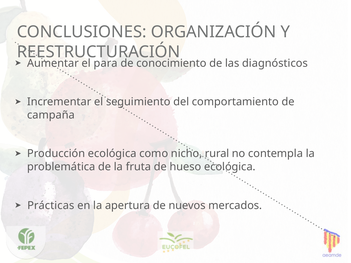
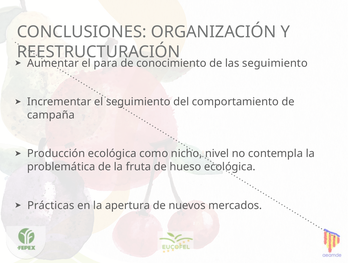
las diagnósticos: diagnósticos -> seguimiento (275, 63)
rural: rural -> nivel (217, 154)
